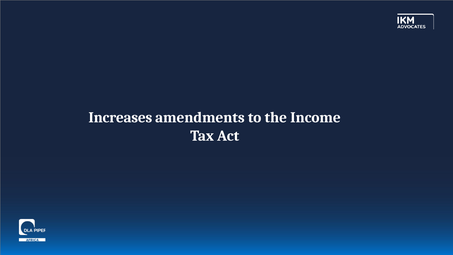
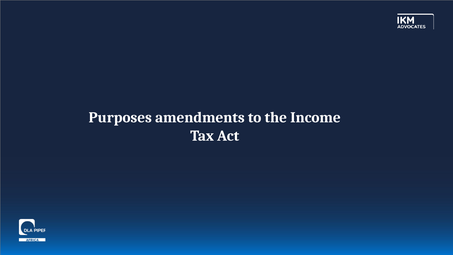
Increases: Increases -> Purposes (120, 117)
